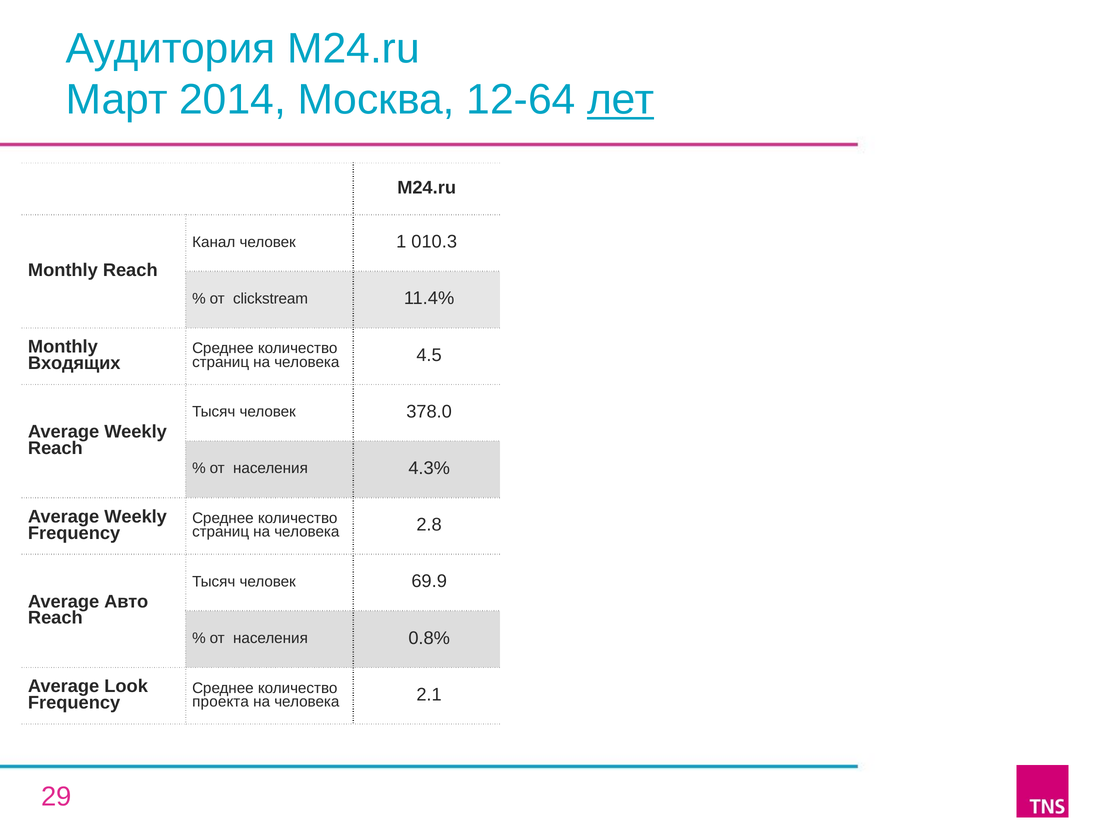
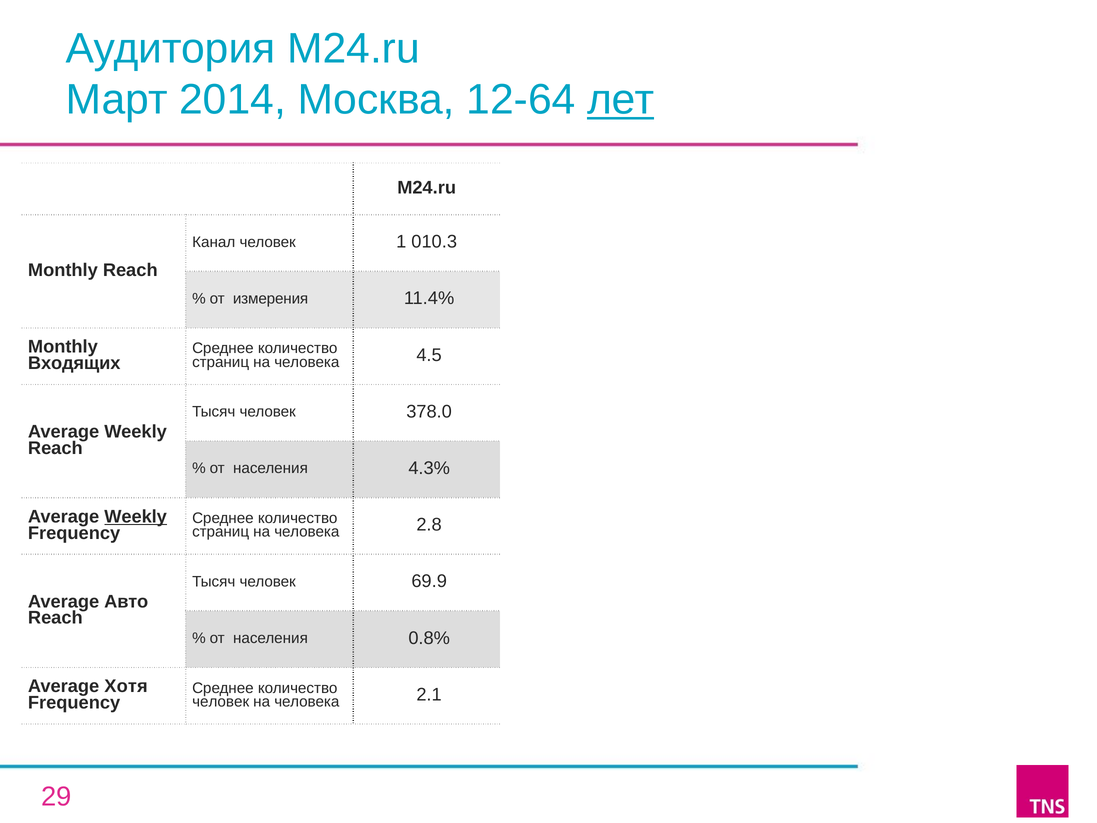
clickstream: clickstream -> измерения (271, 299)
Weekly underline: none -> present (136, 517)
Look: Look -> Хотя (126, 686)
проекта: проекта -> человек (221, 701)
